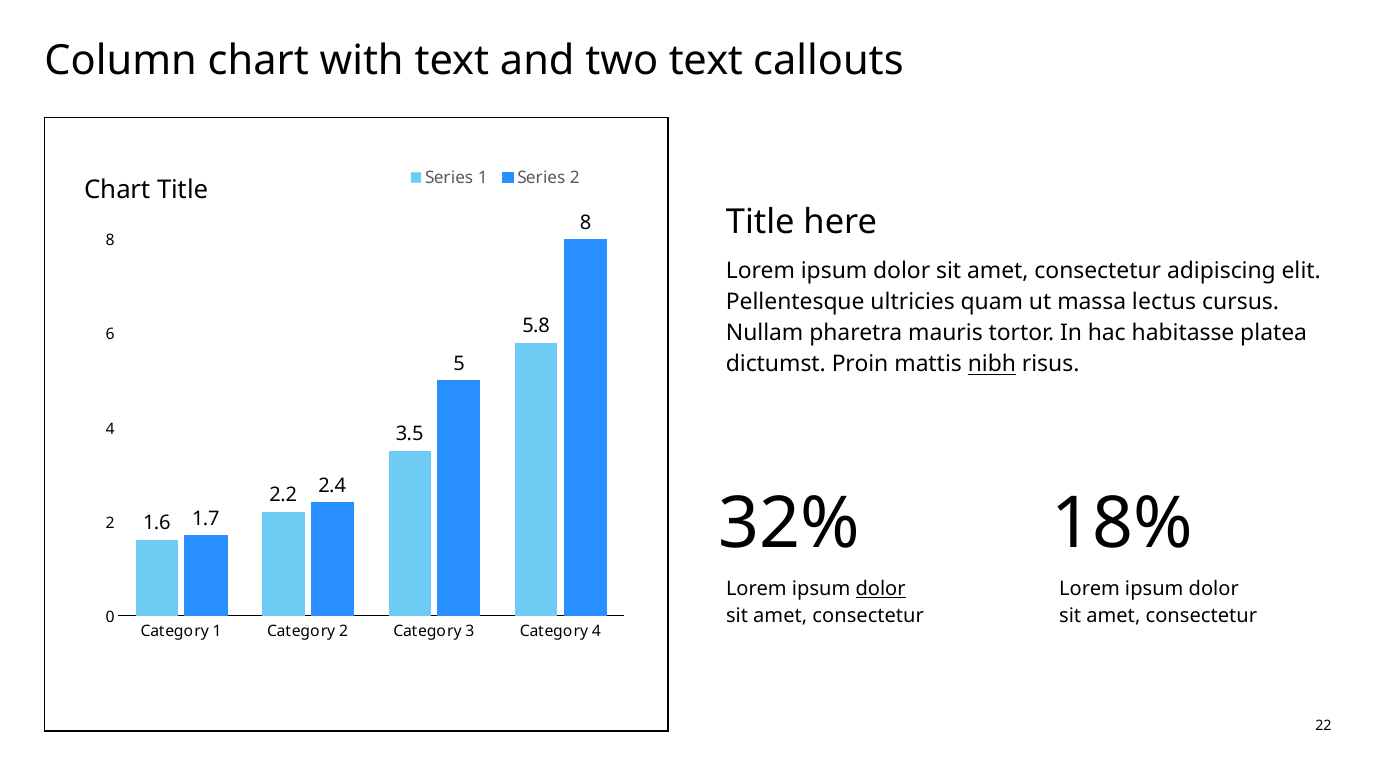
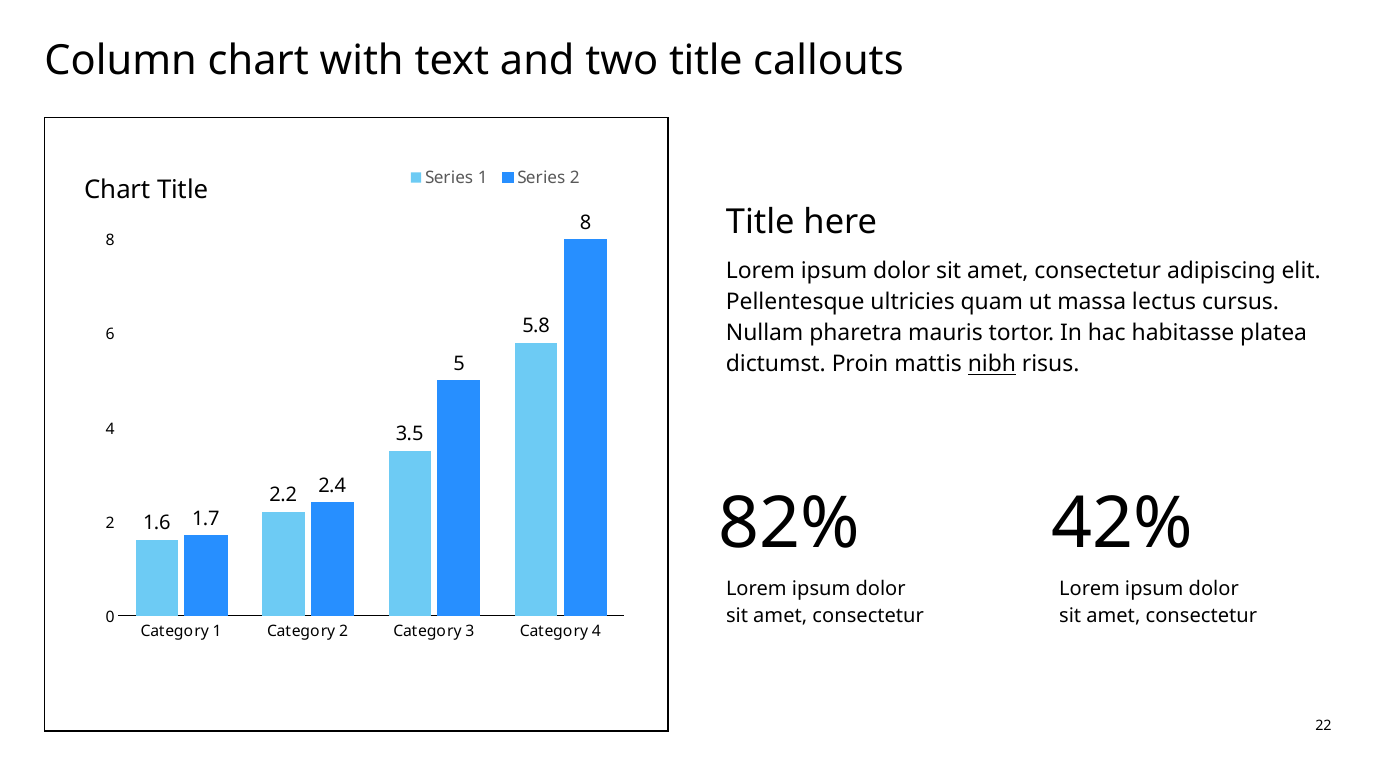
two text: text -> title (706, 61)
32%: 32% -> 82% (789, 524)
18%: 18% -> 42% (1123, 524)
dolor underline: present -> none (881, 589)
